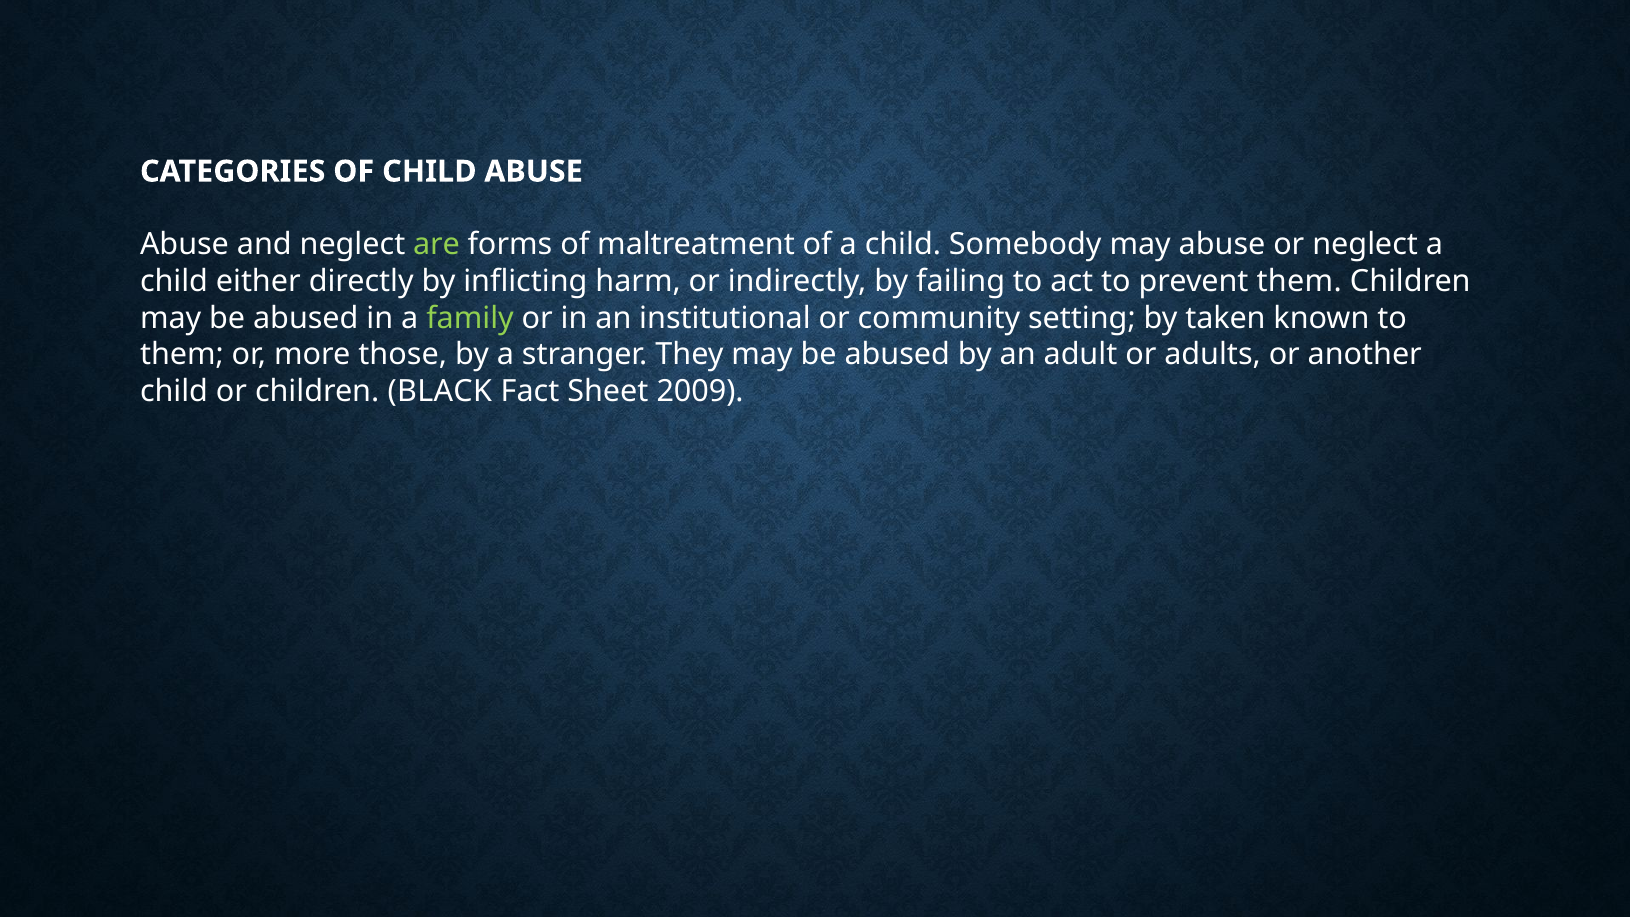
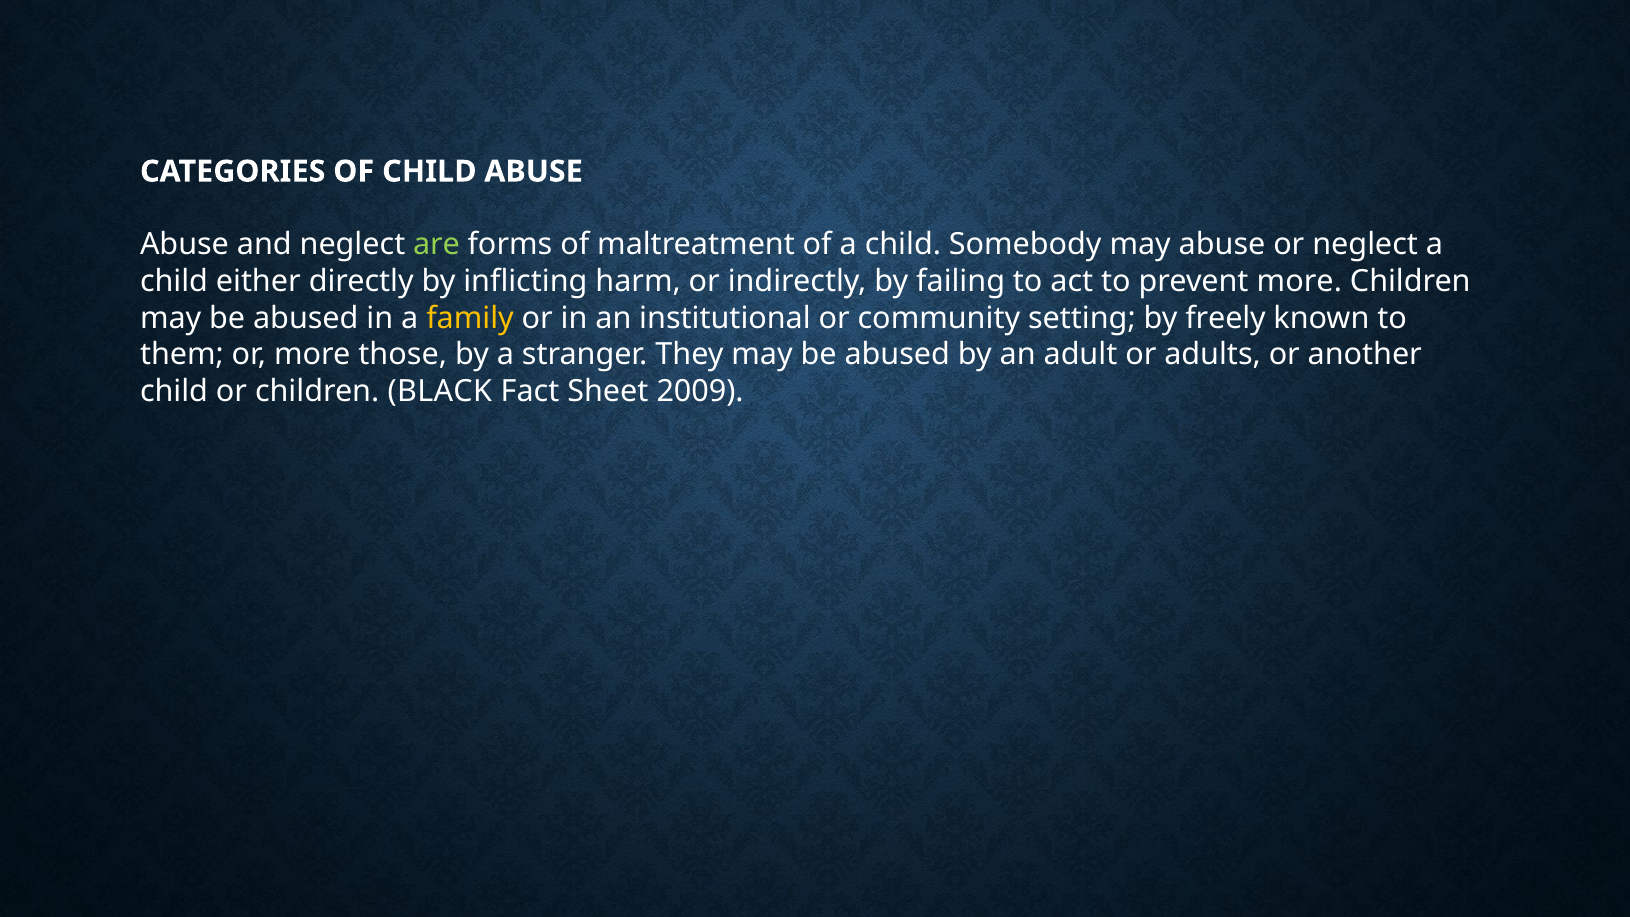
prevent them: them -> more (1299, 281)
family colour: light green -> yellow (470, 318)
taken: taken -> freely (1226, 318)
